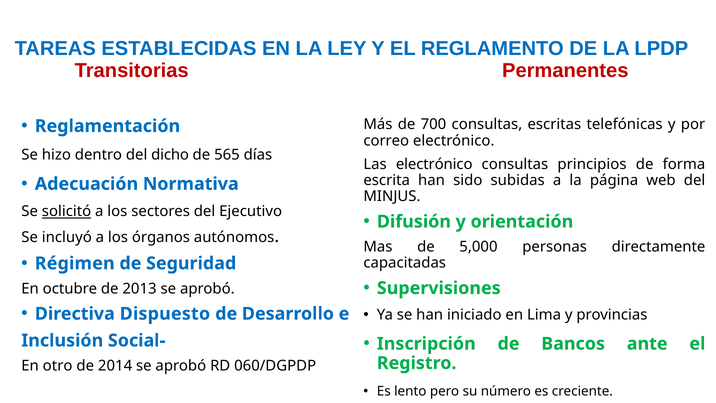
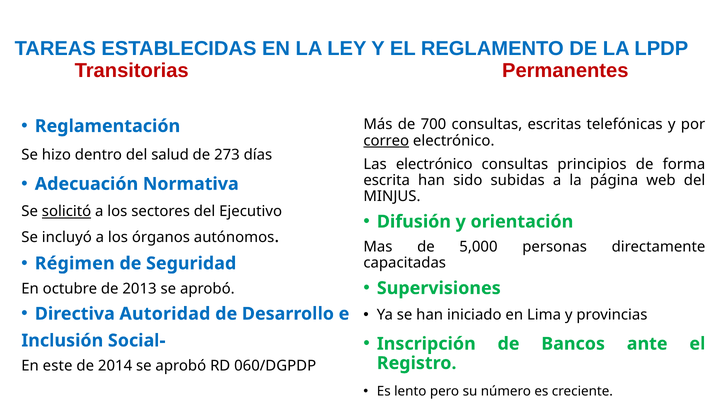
correo underline: none -> present (386, 141)
dicho: dicho -> salud (170, 155)
565: 565 -> 273 (227, 155)
Dispuesto: Dispuesto -> Autoridad (165, 314)
otro: otro -> este (58, 366)
